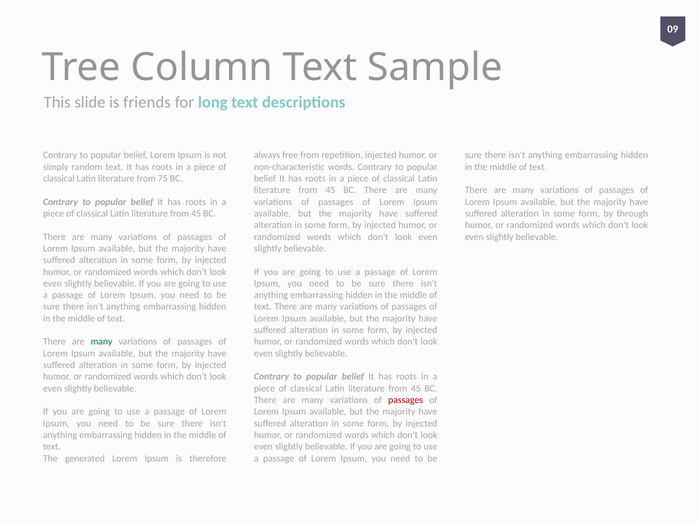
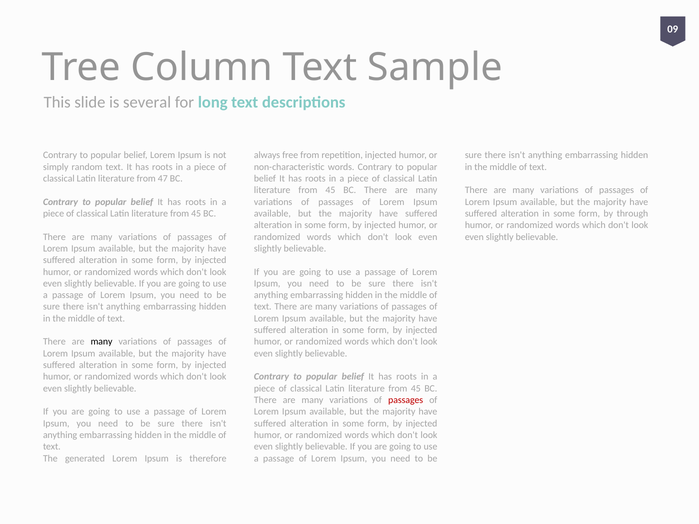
friends: friends -> several (147, 102)
75: 75 -> 47 (163, 179)
many colour: green -> black (102, 342)
